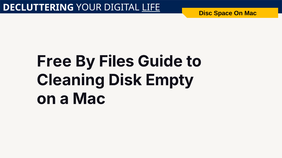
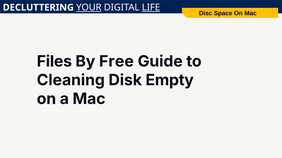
YOUR underline: none -> present (89, 8)
Free: Free -> Files (54, 62)
Files: Files -> Free (116, 62)
